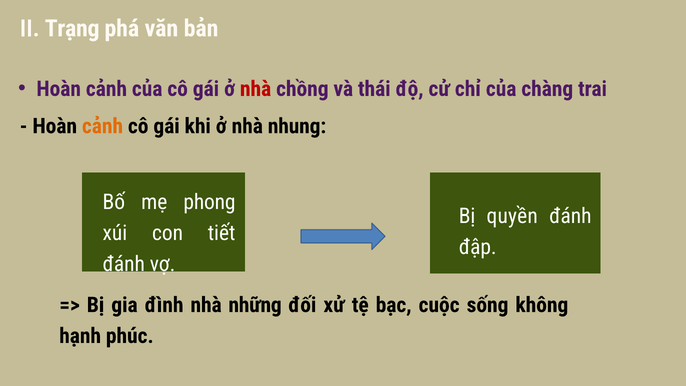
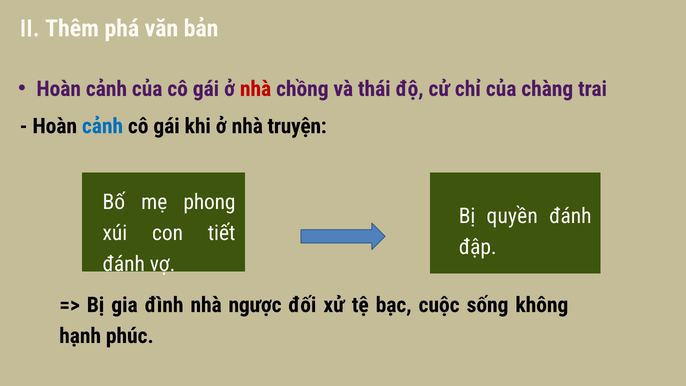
Trạng: Trạng -> Thêm (72, 28)
cảnh colour: orange -> blue (102, 126)
nhung: nhung -> truyện (297, 126)
những: những -> ngược (255, 305)
